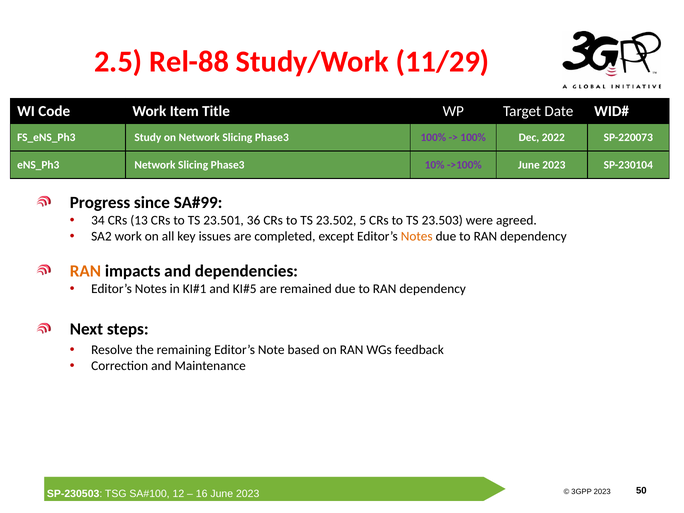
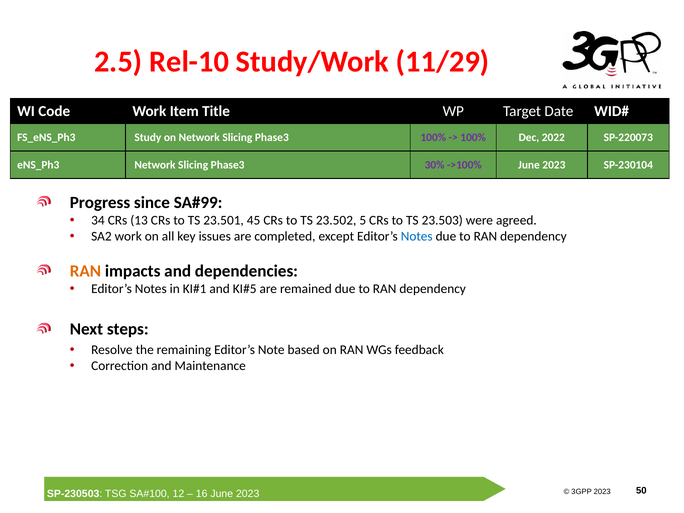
Rel-88: Rel-88 -> Rel-10 (189, 62)
10%: 10% -> 30% (435, 165)
36: 36 -> 45 (254, 221)
Notes colour: orange -> blue (417, 237)
